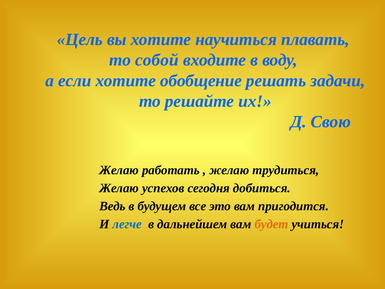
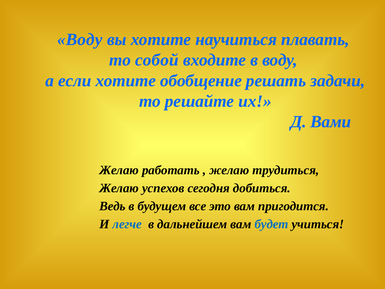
Цель: Цель -> Воду (80, 39)
Свою: Свою -> Вами (331, 122)
будет colour: orange -> blue (271, 224)
